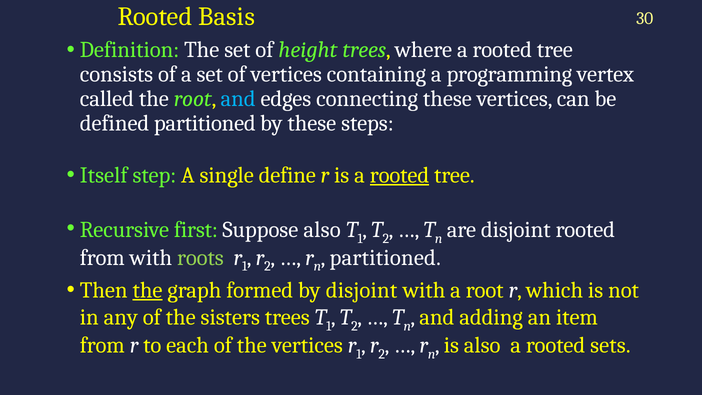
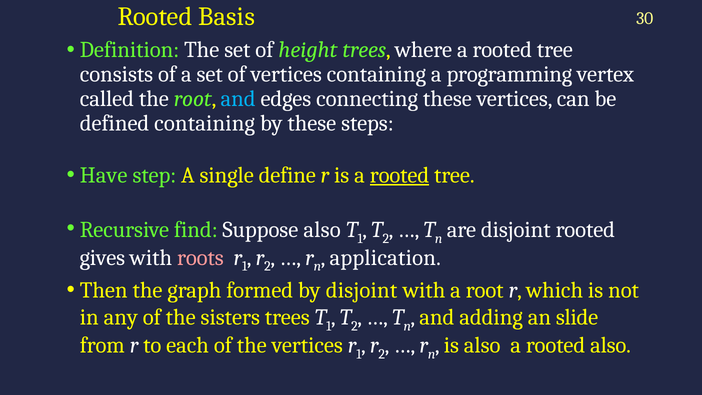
defined partitioned: partitioned -> containing (205, 123)
Itself: Itself -> Have (104, 175)
first: first -> find (196, 230)
from: from -> gives (102, 257)
roots colour: light green -> pink (200, 257)
partitioned: partitioned -> application (385, 257)
the underline: present -> none (148, 290)
item: item -> slide (577, 317)
rooted sets: sets -> also (611, 345)
